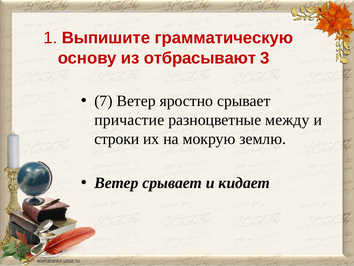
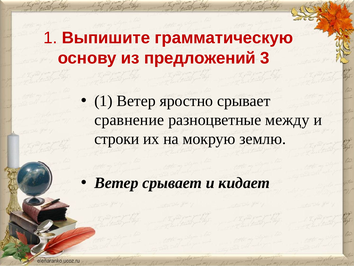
отбрасывают: отбрасывают -> предложений (200, 58)
7: 7 -> 1 (103, 101)
причастие: причастие -> сравнение (129, 120)
